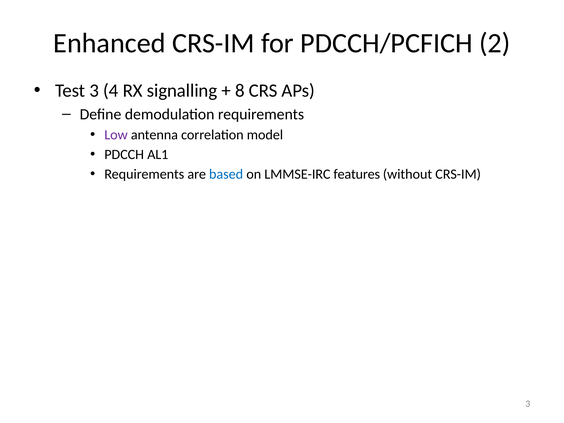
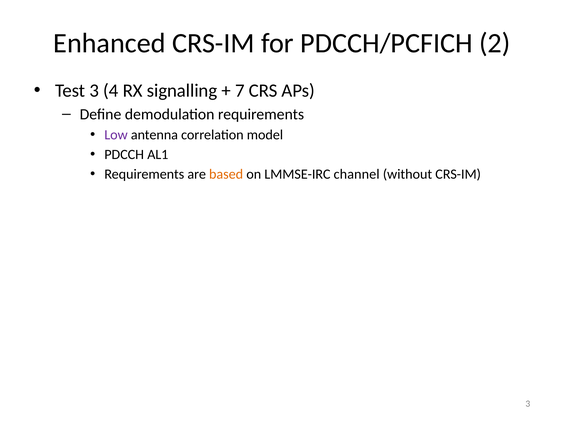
8: 8 -> 7 (240, 91)
based colour: blue -> orange (226, 174)
features: features -> channel (357, 174)
